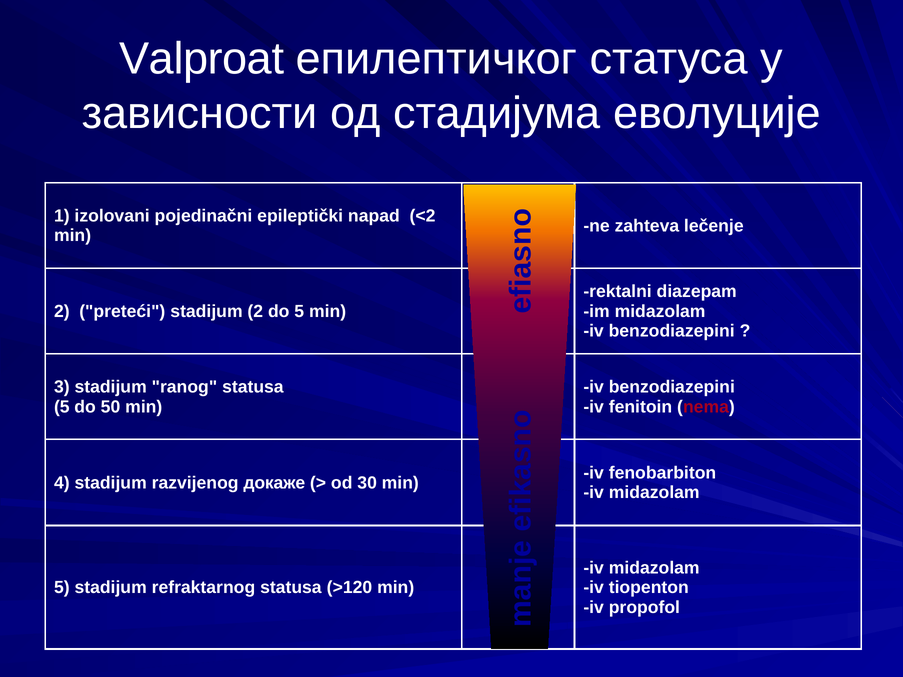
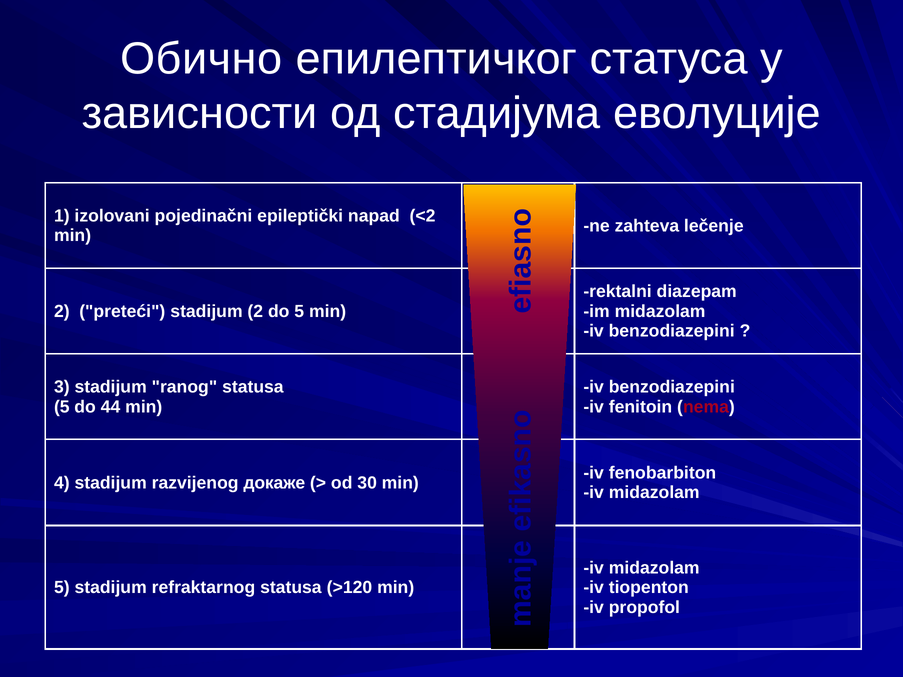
Valproat: Valproat -> Обично (201, 59)
50: 50 -> 44 (110, 407)
